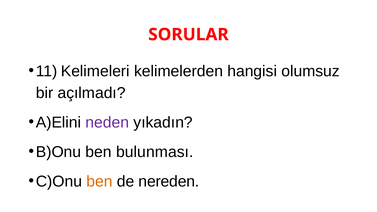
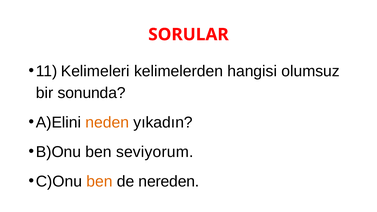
açılmadı: açılmadı -> sonunda (92, 93)
neden colour: purple -> orange (107, 122)
bulunması: bulunması -> seviyorum (155, 152)
